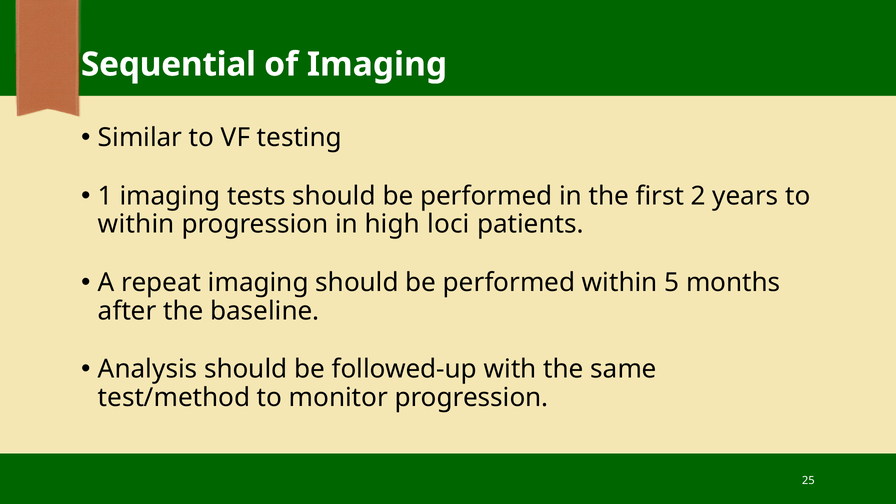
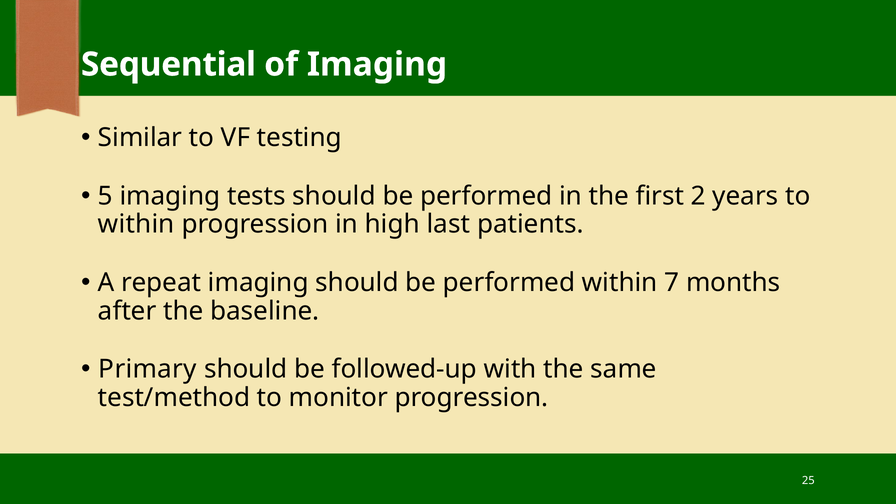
1: 1 -> 5 (105, 196)
loci: loci -> last (448, 224)
5: 5 -> 7 (672, 283)
Analysis: Analysis -> Primary (148, 369)
